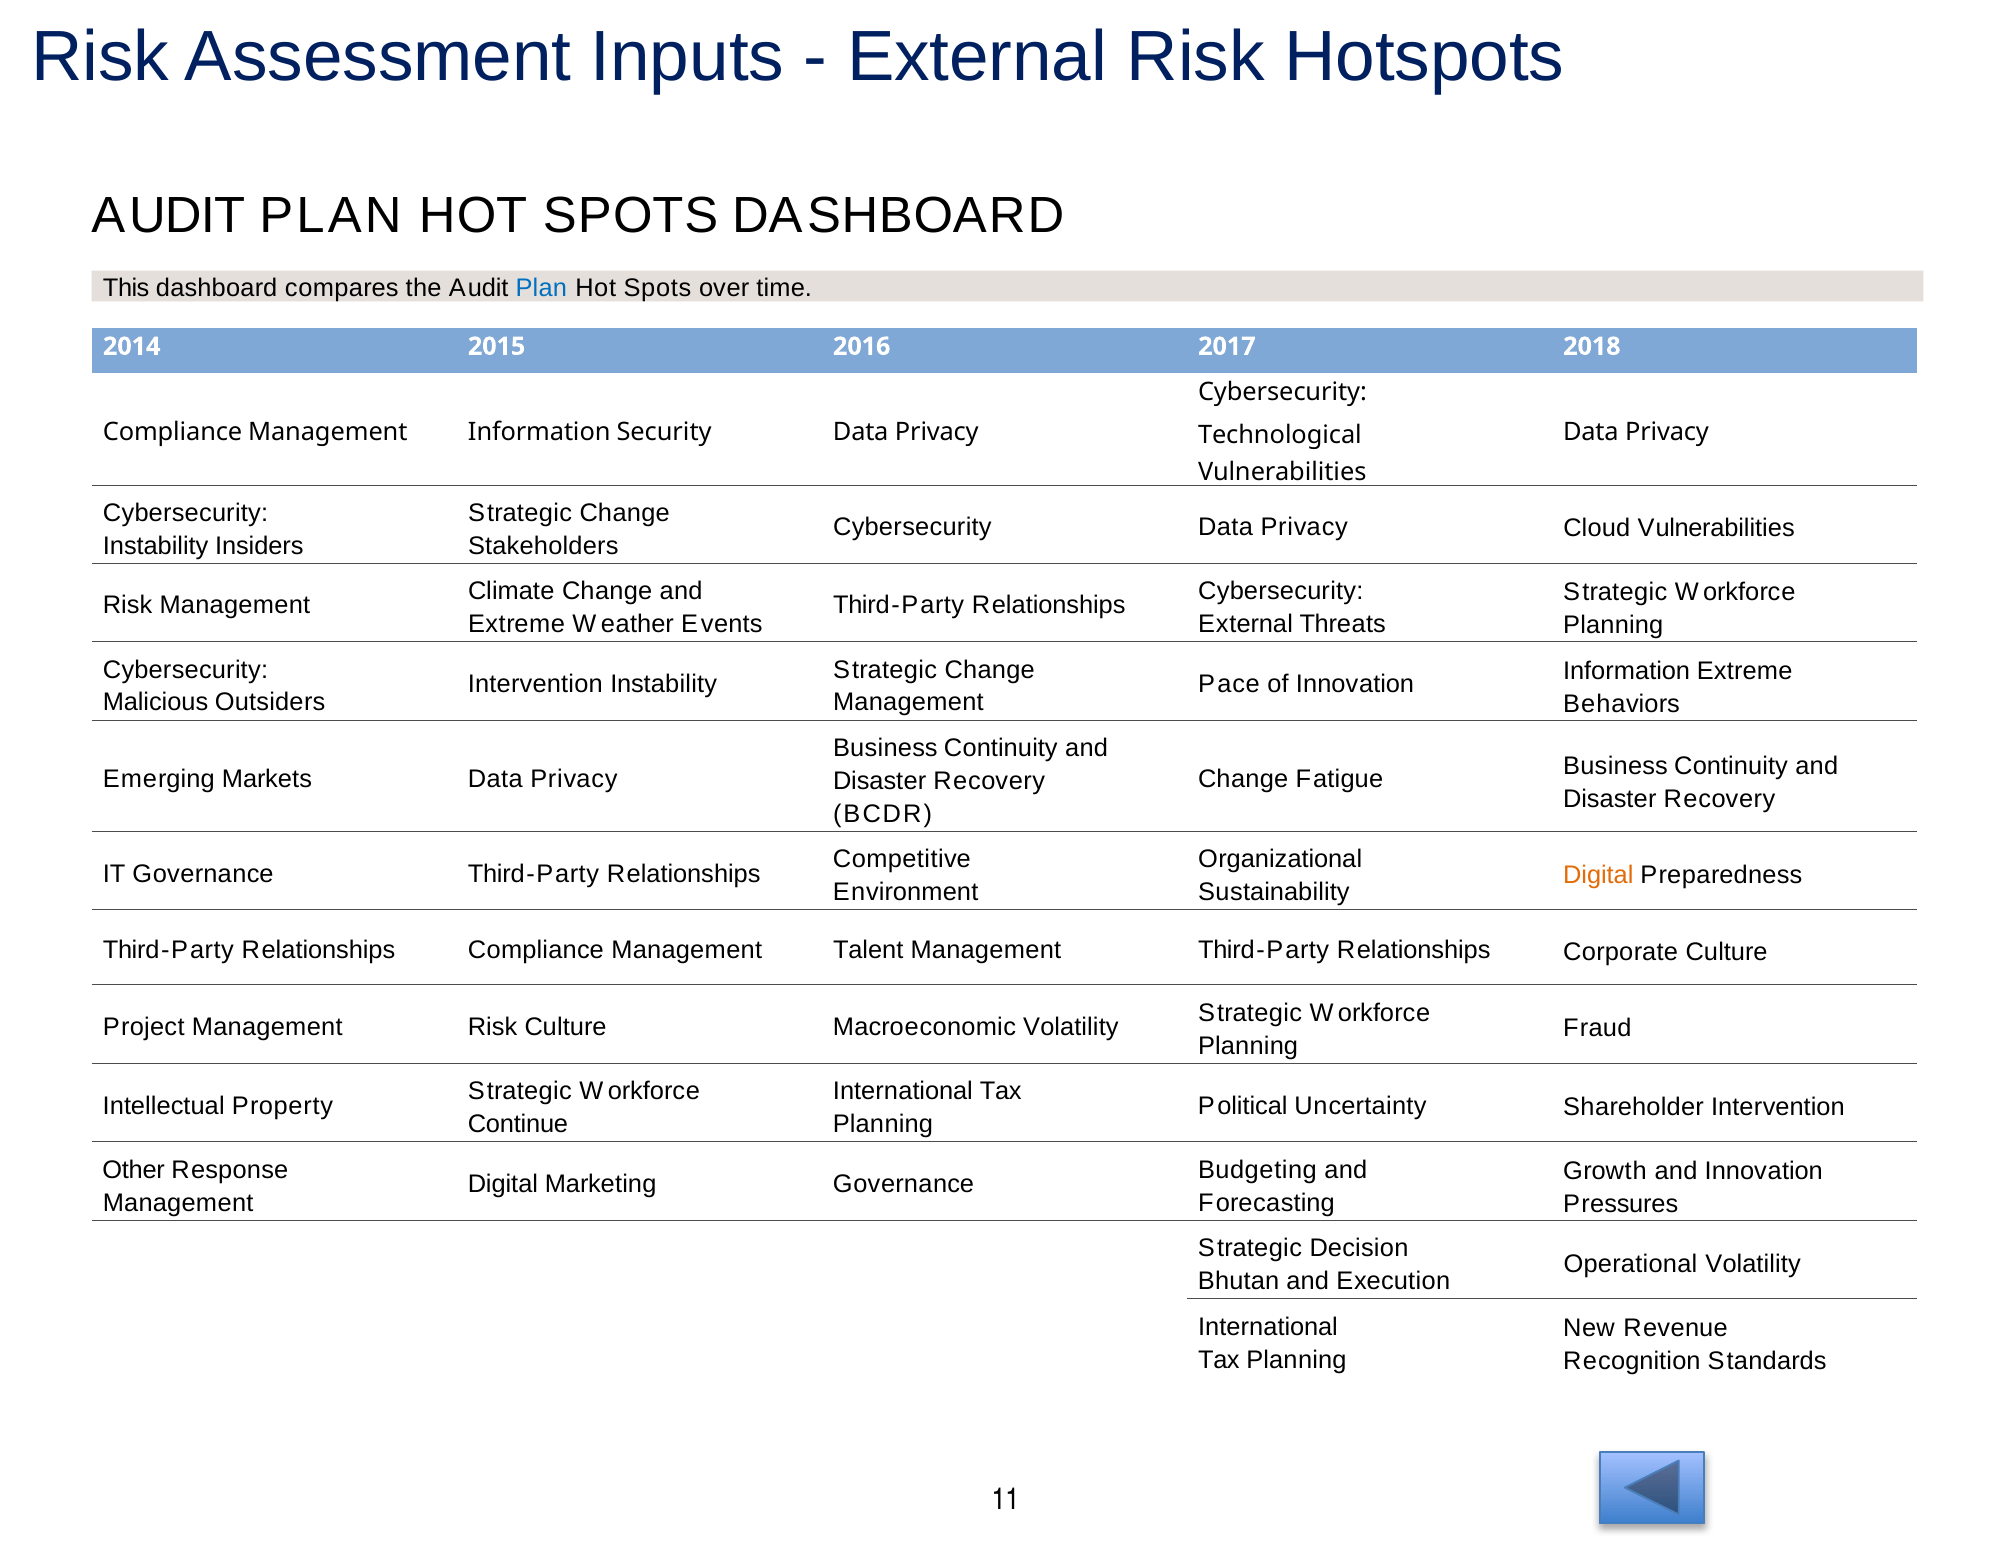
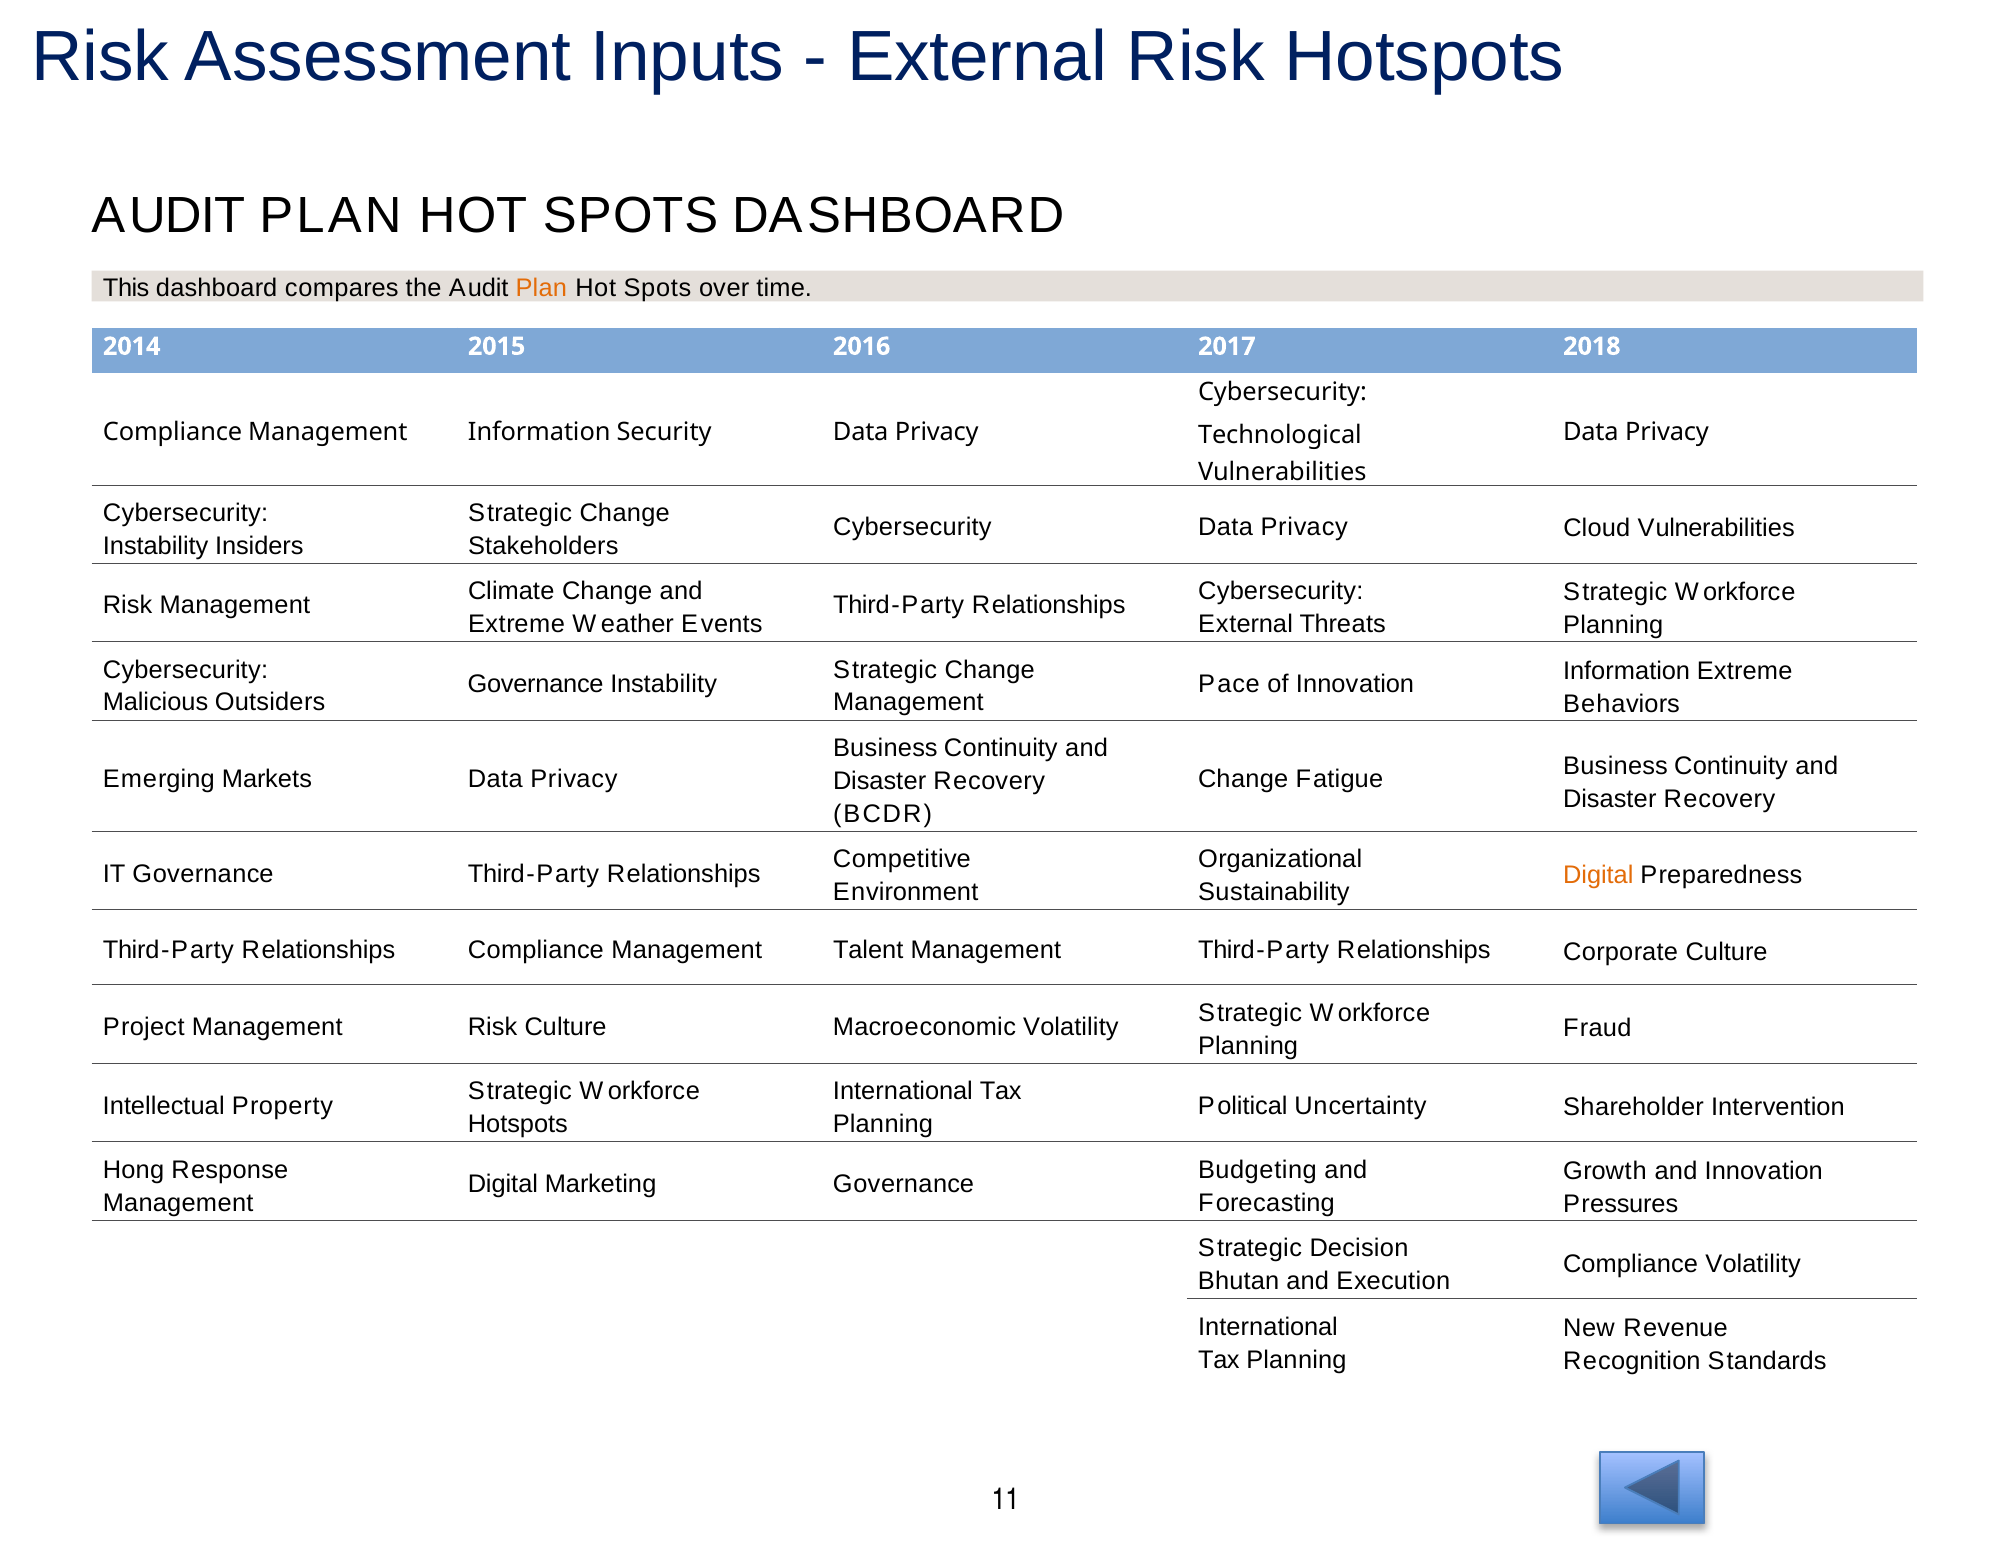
Plan colour: blue -> orange (541, 288)
Intervention: Intervention -> Governance (536, 684)
Continue: Continue -> Hotspots (518, 1124)
Other: Other -> Hong (133, 1170)
Operational: Operational -> Compliance (1631, 1264)
